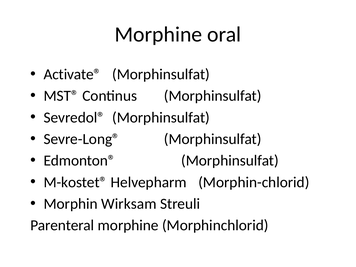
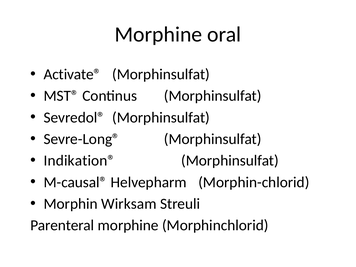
Edmonton®: Edmonton® -> Indikation® (80, 161)
M-kostet®: M-kostet® -> M-causal® (75, 182)
